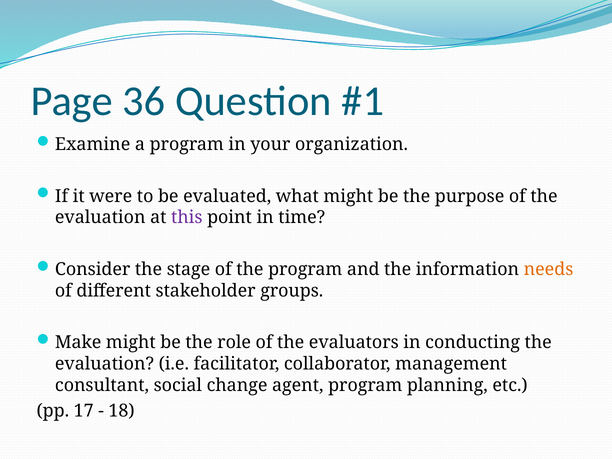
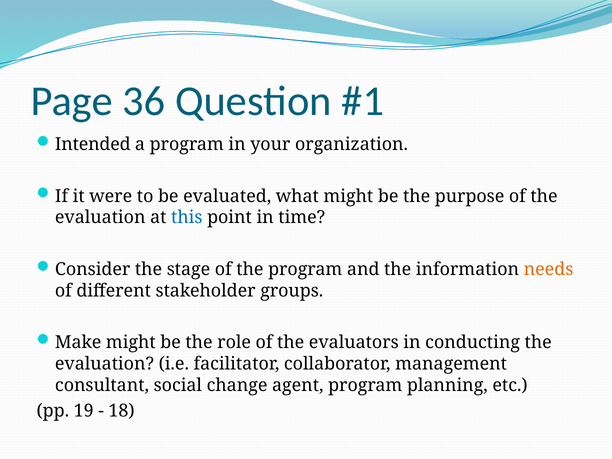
Examine: Examine -> Intended (93, 145)
this colour: purple -> blue (187, 218)
17: 17 -> 19 (84, 411)
